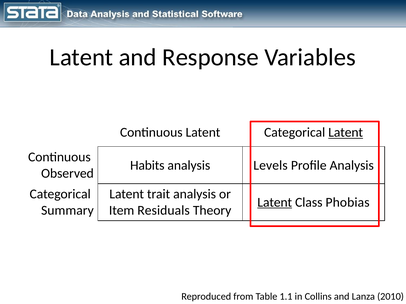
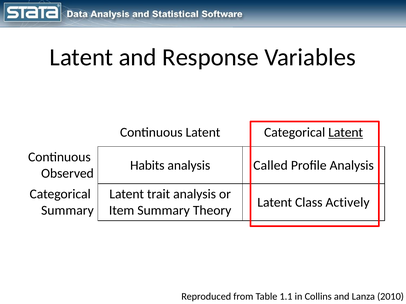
Levels: Levels -> Called (271, 166)
Latent underline: present -> none (275, 203)
Phobias: Phobias -> Actively (348, 203)
Item Residuals: Residuals -> Summary (164, 211)
